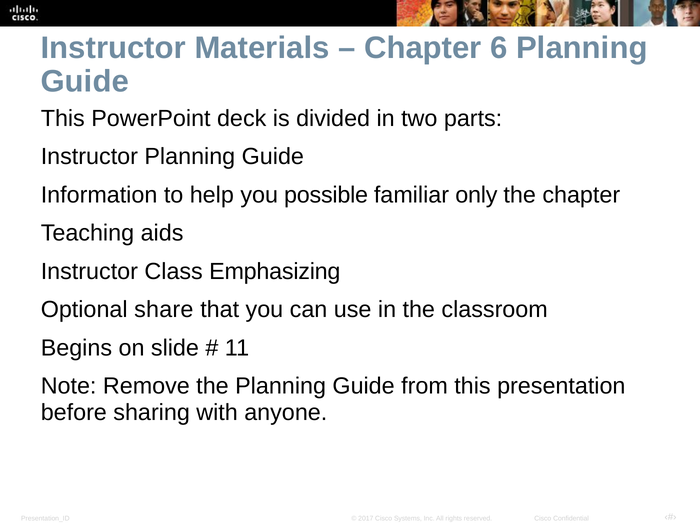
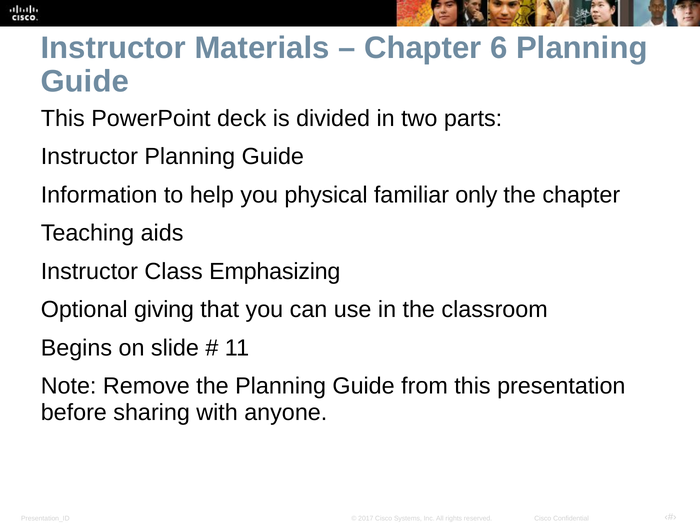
possible: possible -> physical (326, 195)
share: share -> giving (164, 310)
